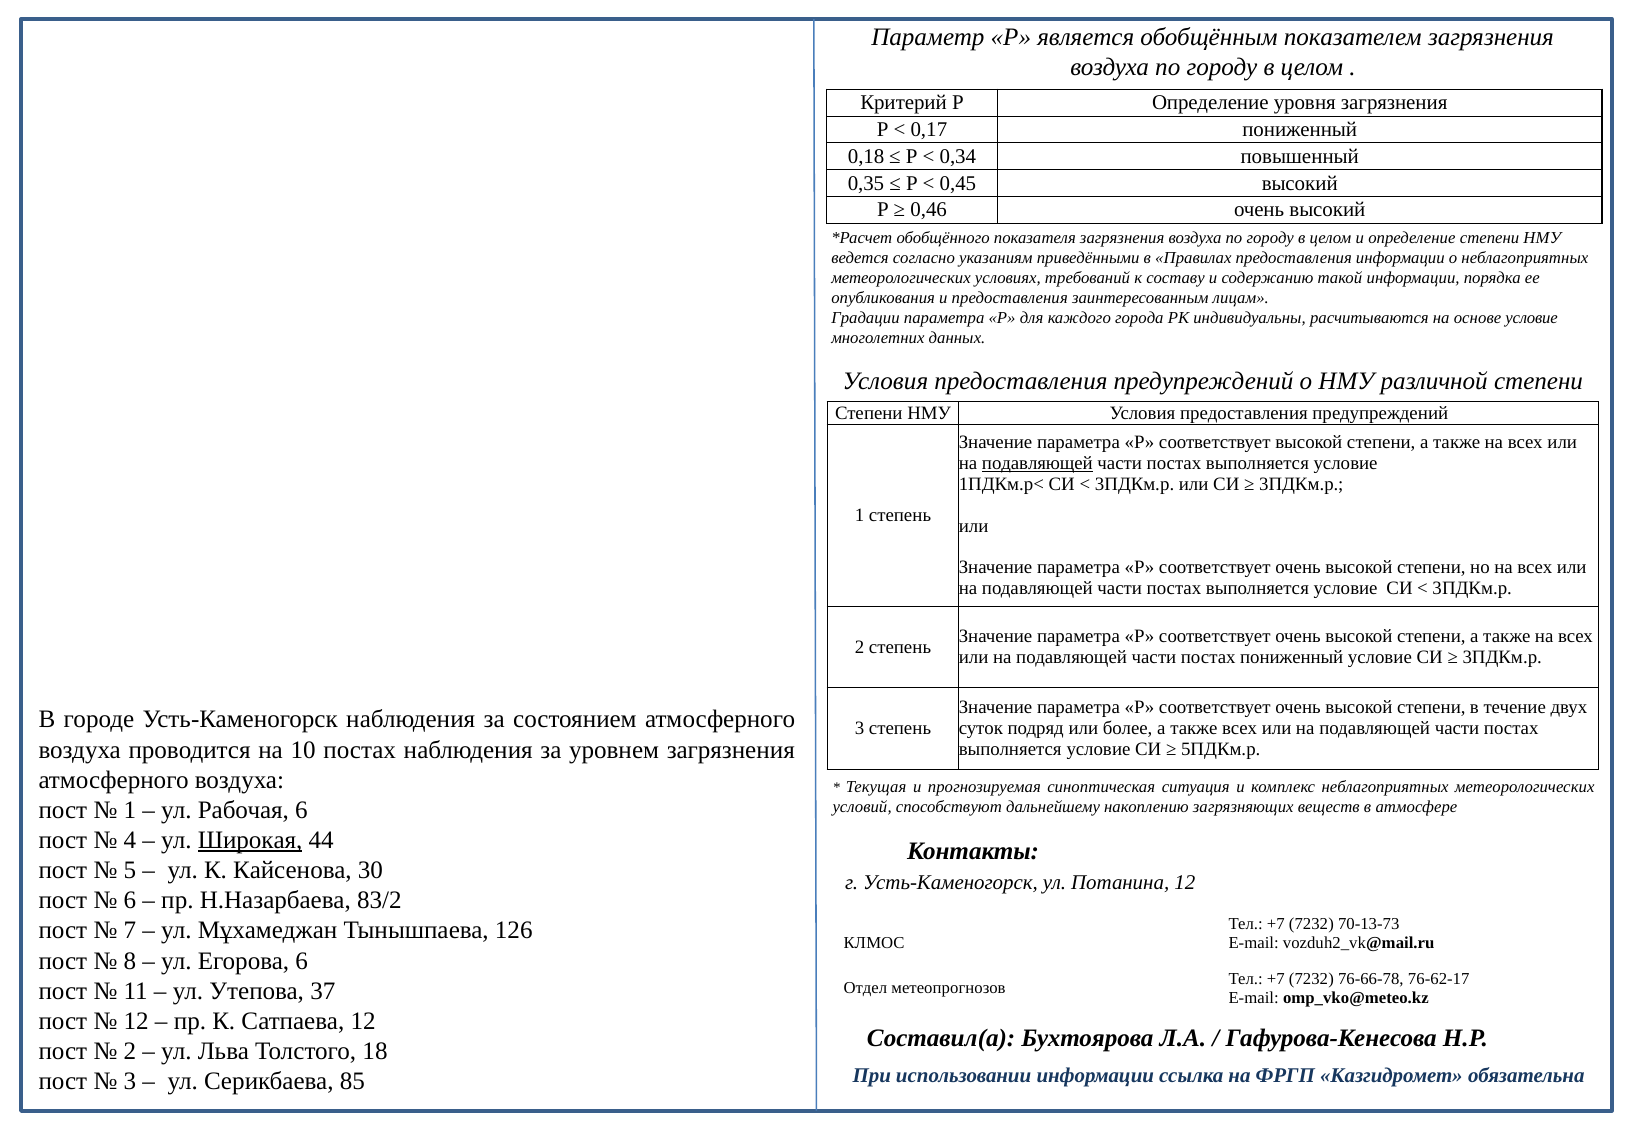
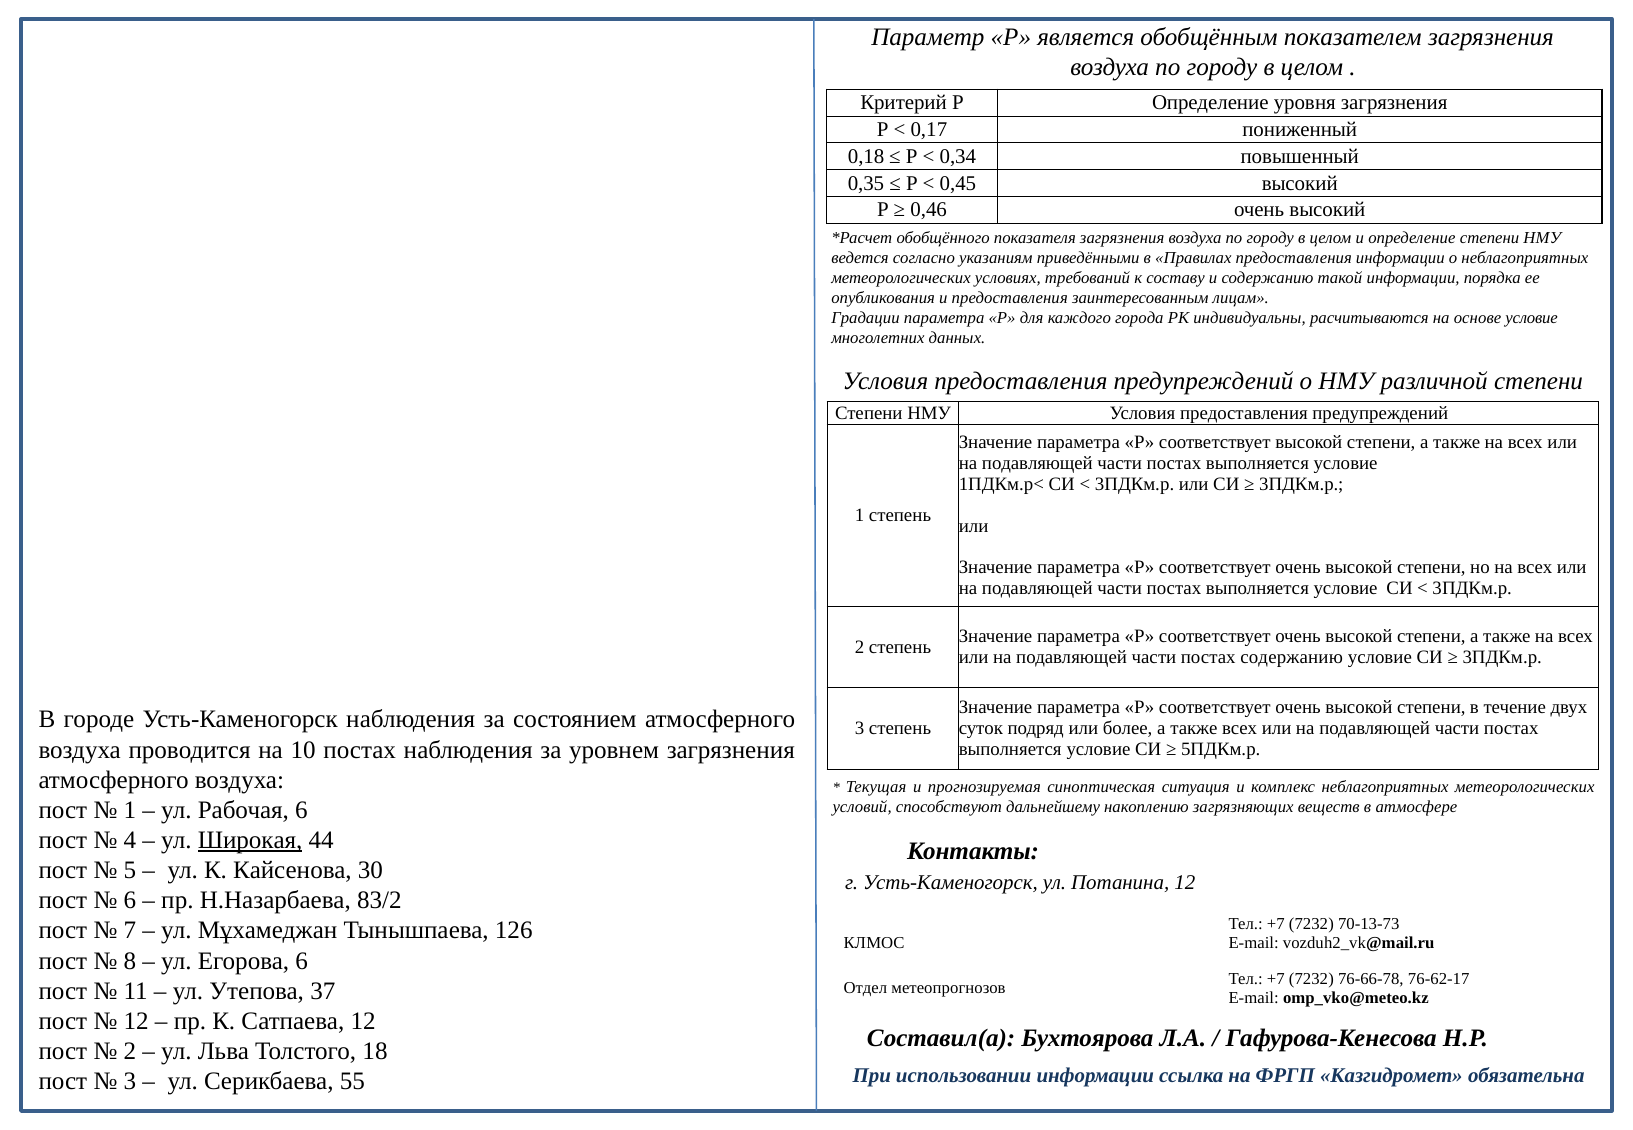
подавляющей underline: present -> none (1037, 463)
постах пониженный: пониженный -> содержанию (1292, 658)
85: 85 -> 55 (352, 1082)
